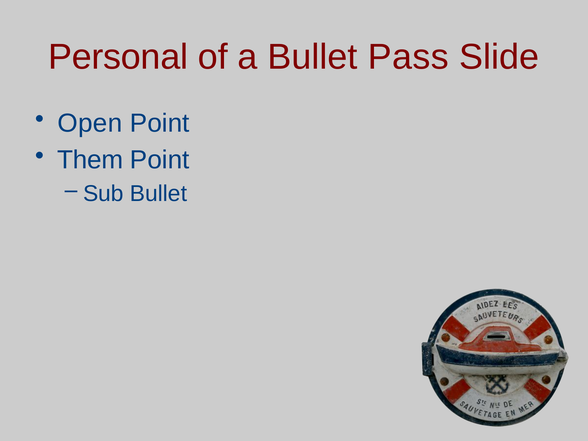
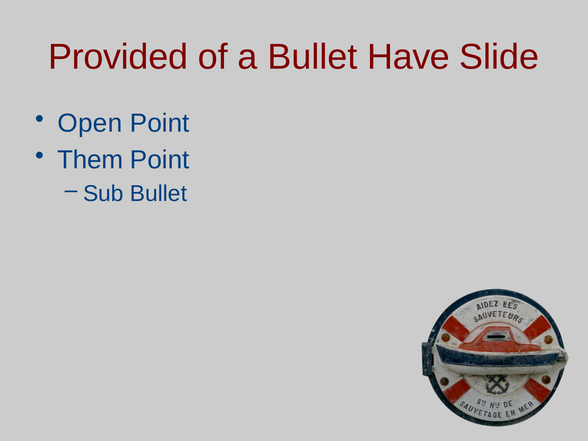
Personal: Personal -> Provided (118, 57)
Pass: Pass -> Have (409, 57)
